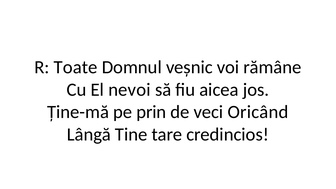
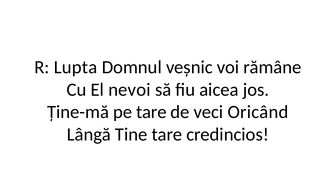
Toate: Toate -> Lupta (76, 67)
pe prin: prin -> tare (151, 112)
